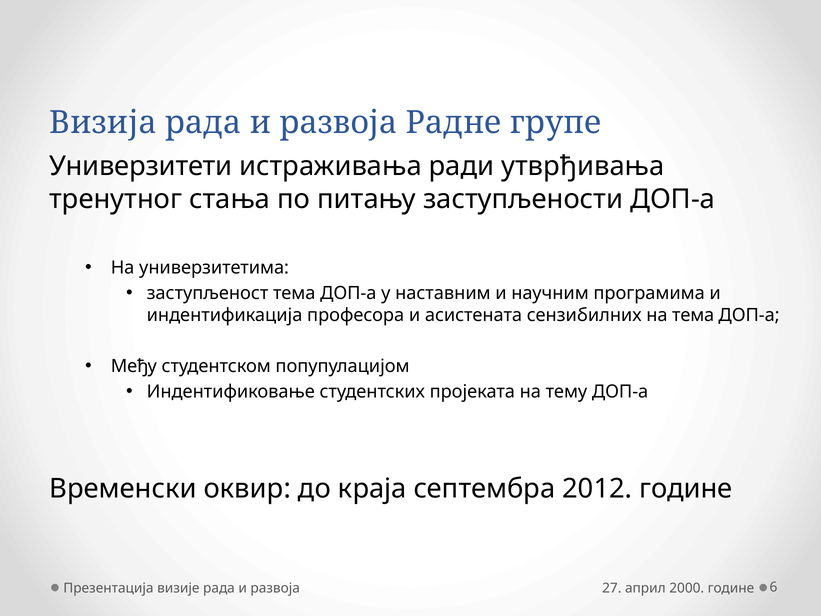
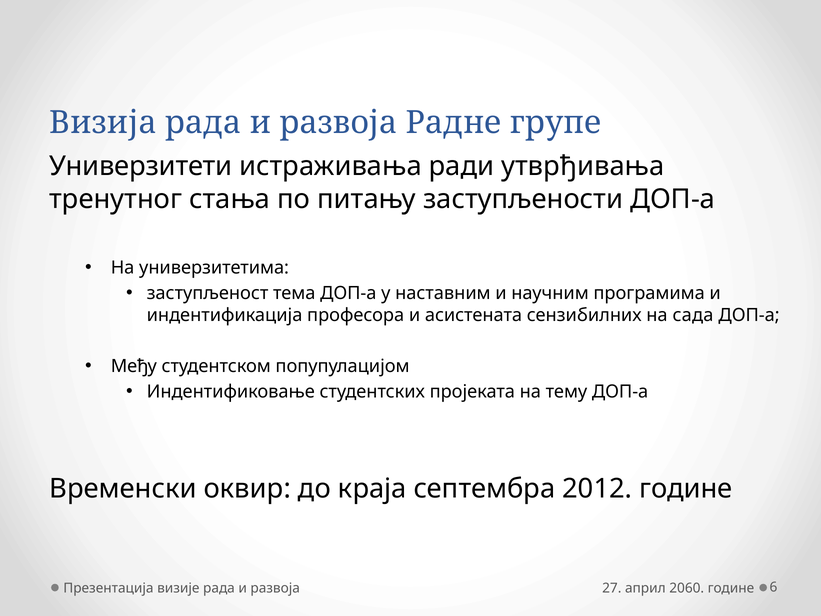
на тема: тема -> сада (693, 315)
2000: 2000 -> 2060 (687, 588)
